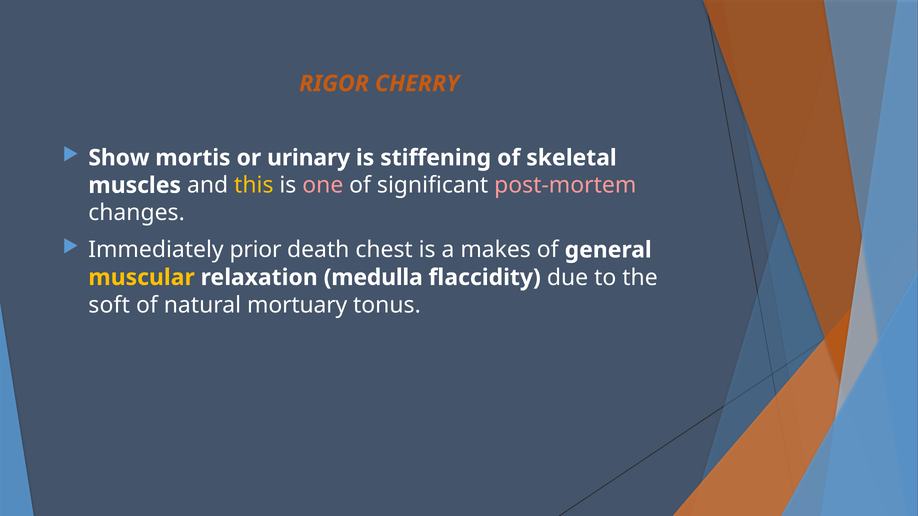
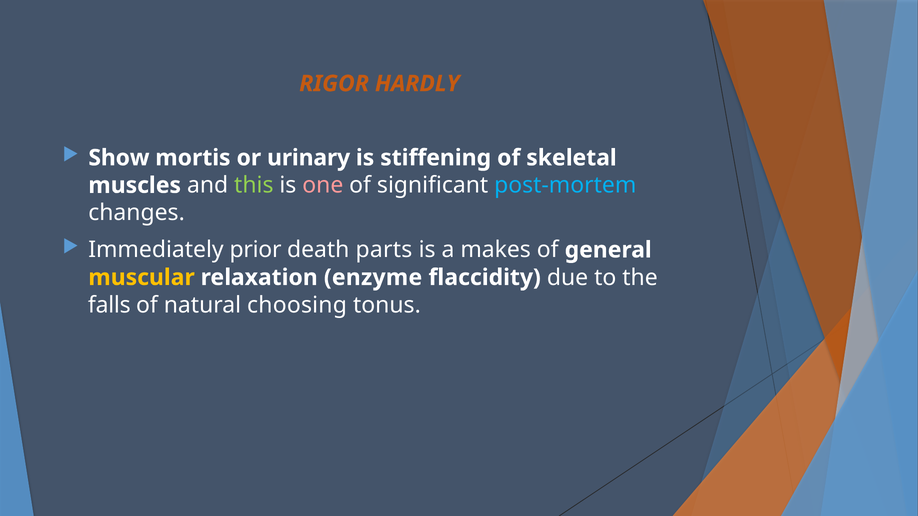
CHERRY: CHERRY -> HARDLY (417, 84)
this colour: yellow -> light green (254, 185)
post-mortem colour: pink -> light blue (565, 185)
chest: chest -> parts (384, 250)
medulla: medulla -> enzyme (373, 278)
soft: soft -> falls (109, 305)
mortuary: mortuary -> choosing (297, 305)
